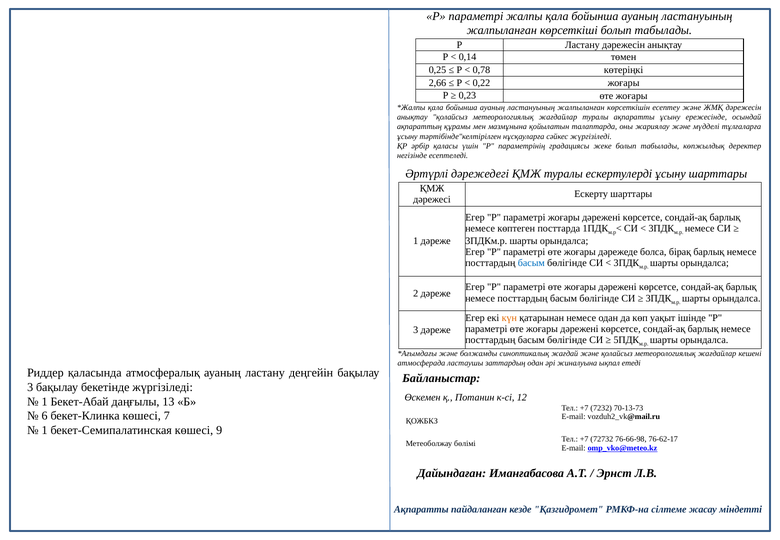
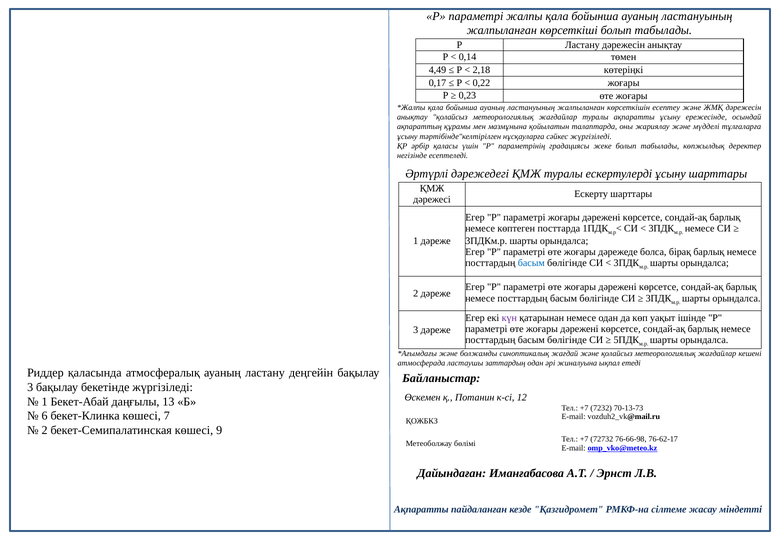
0,25: 0,25 -> 4,49 (437, 70)
0,78: 0,78 -> 2,18 (481, 70)
2,66: 2,66 -> 0,17 (437, 83)
күн colour: orange -> purple (509, 318)
1: 1 -> 2 (45, 430)
